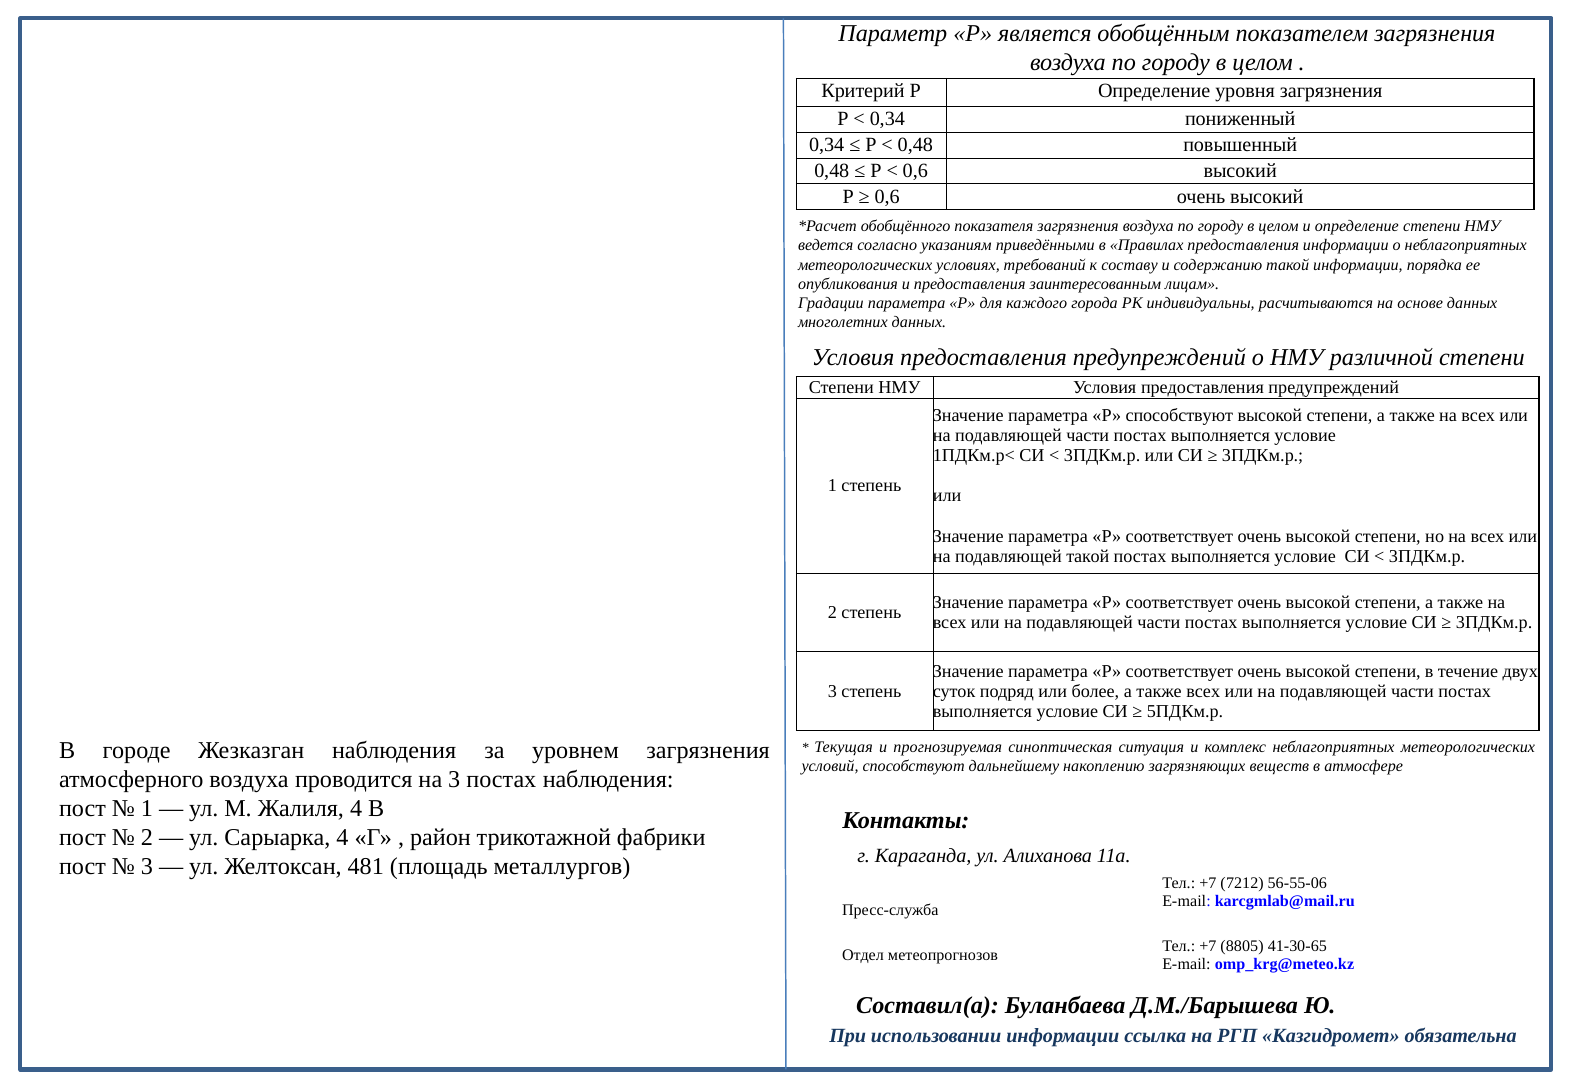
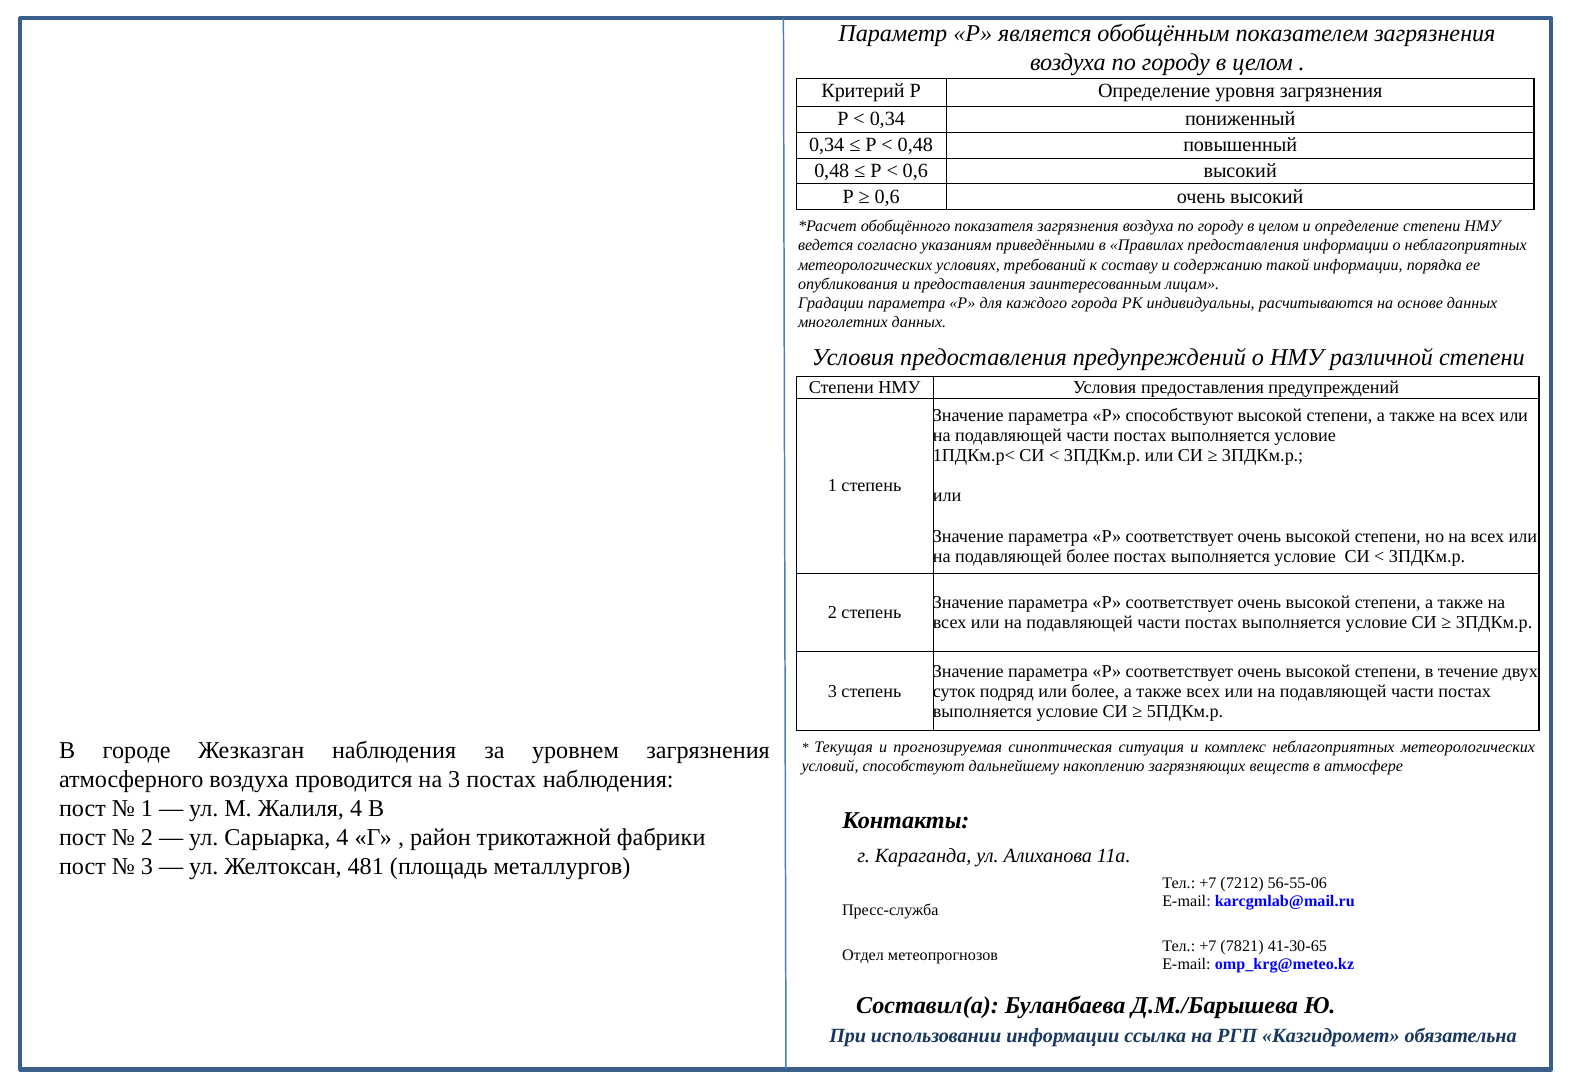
подавляющей такой: такой -> более (1088, 556)
8805: 8805 -> 7821 (1242, 947)
